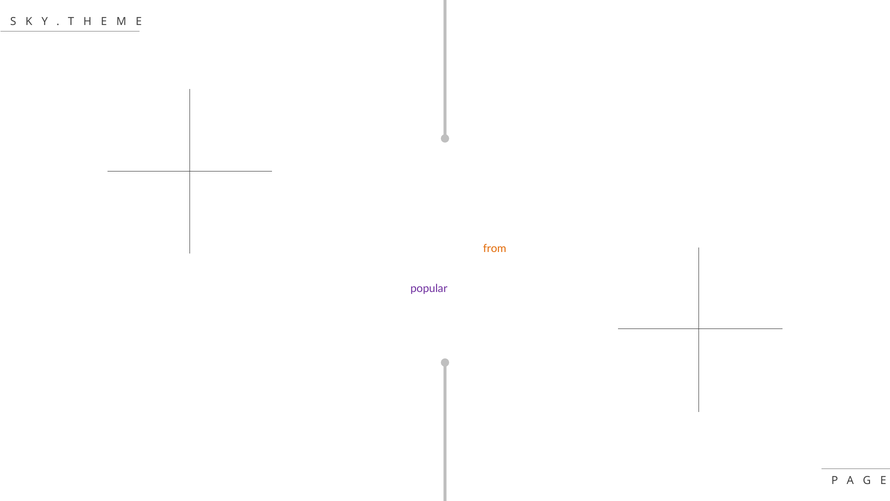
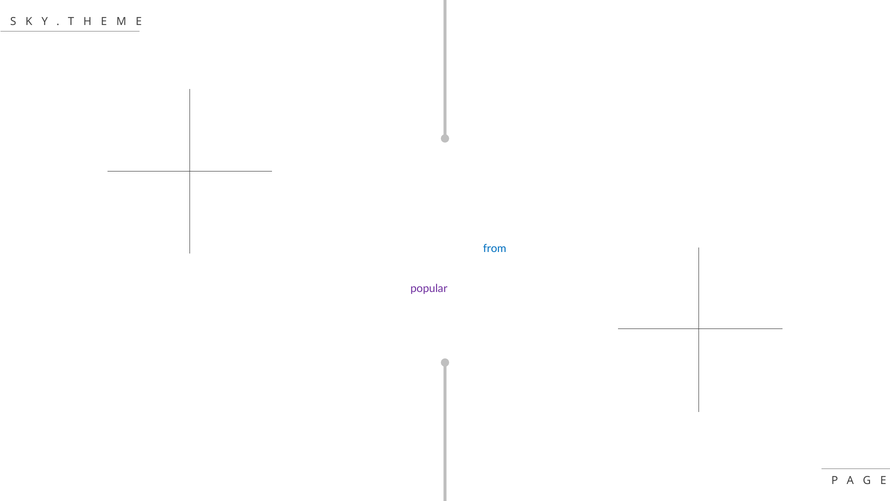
from colour: orange -> blue (495, 248)
